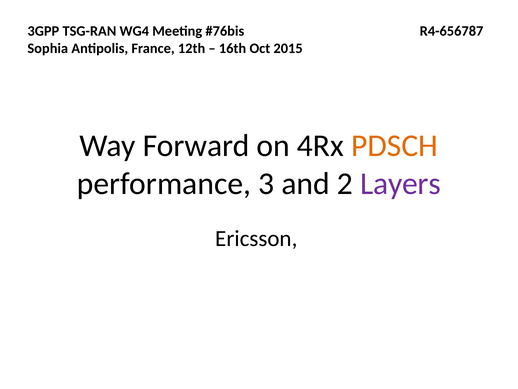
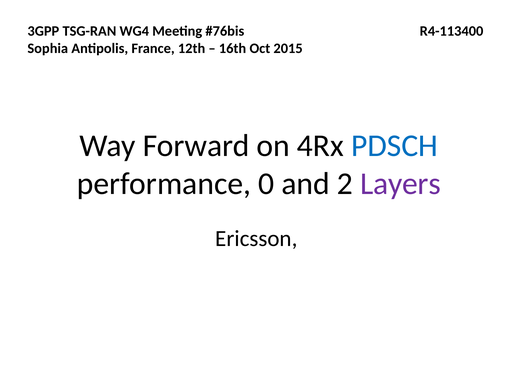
R4-656787: R4-656787 -> R4-113400 (452, 31)
PDSCH colour: orange -> blue (395, 146)
3: 3 -> 0 (266, 184)
